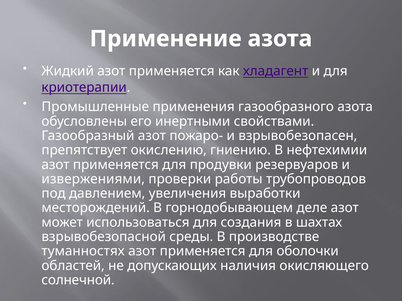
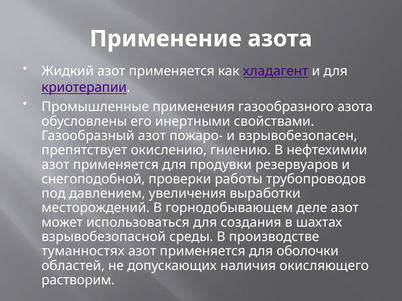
извержениями: извержениями -> снегоподобной (93, 179)
солнечной: солнечной -> растворим (78, 281)
